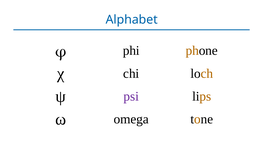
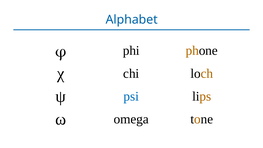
psi colour: purple -> blue (131, 96)
